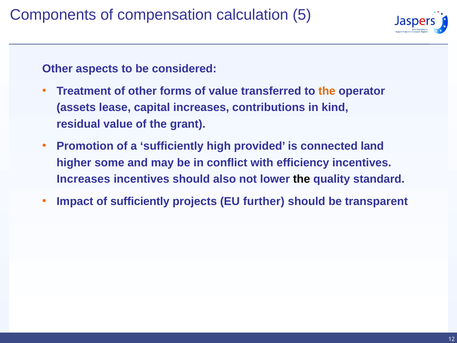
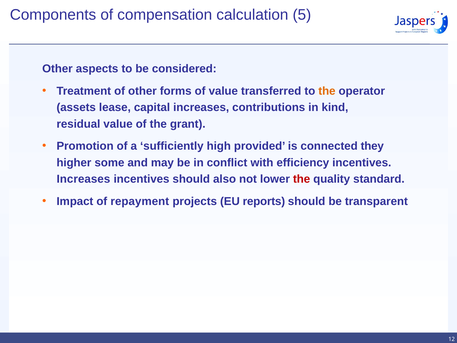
land: land -> they (372, 146)
the colour: black -> red (302, 179)
of sufficiently: sufficiently -> repayment (140, 201)
further: further -> reports (264, 201)
